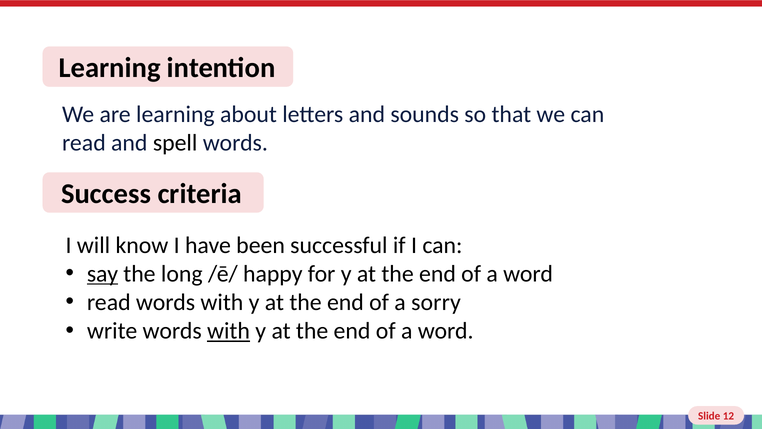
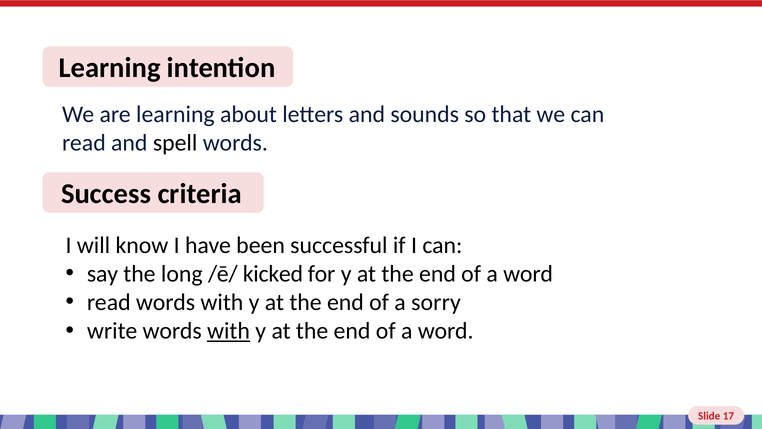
say underline: present -> none (103, 274)
happy: happy -> kicked (273, 274)
12: 12 -> 17 (728, 416)
